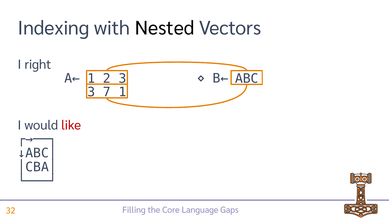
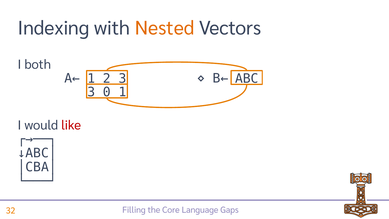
Nested colour: black -> orange (165, 28)
right: right -> both (38, 64)
7: 7 -> 0 (107, 92)
